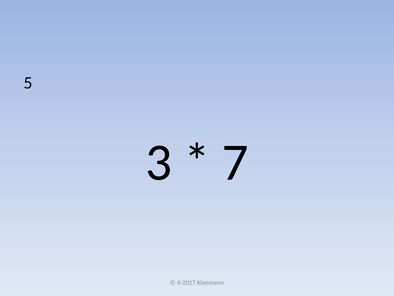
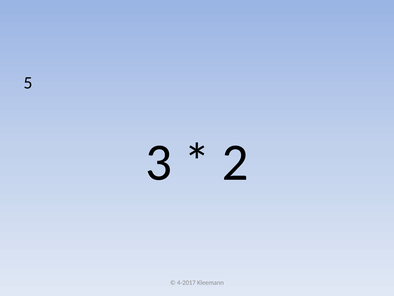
7: 7 -> 2 (235, 162)
